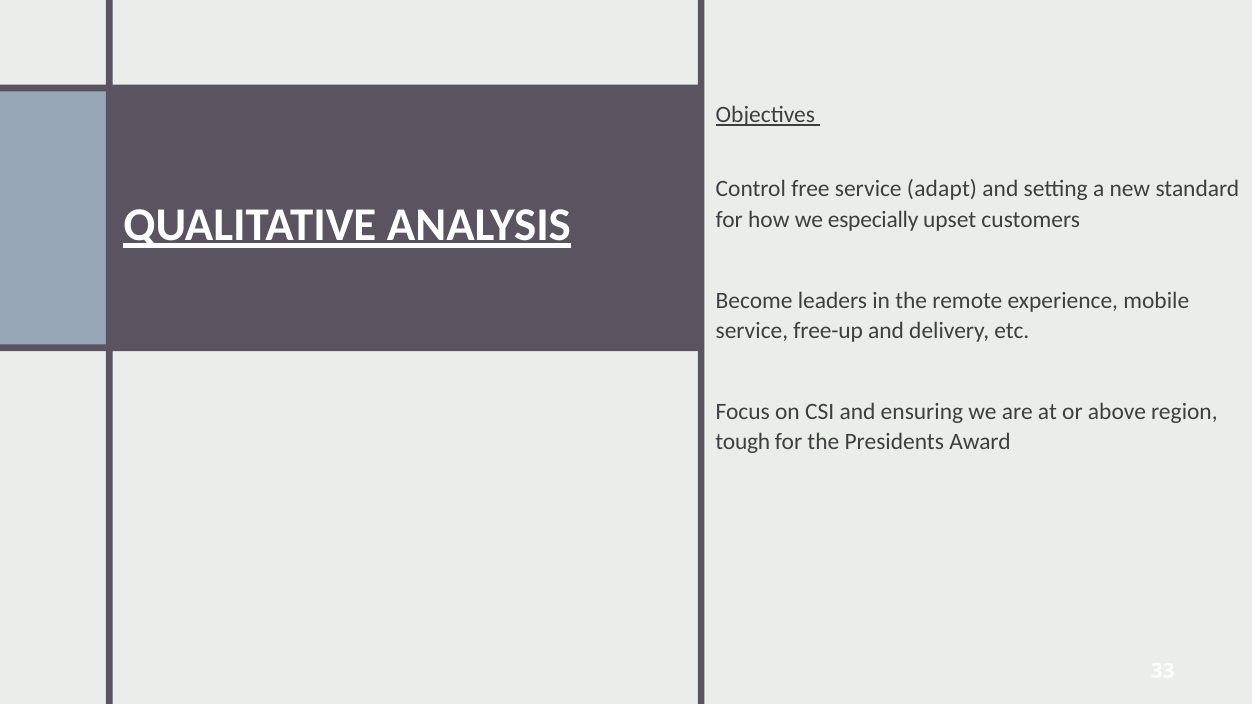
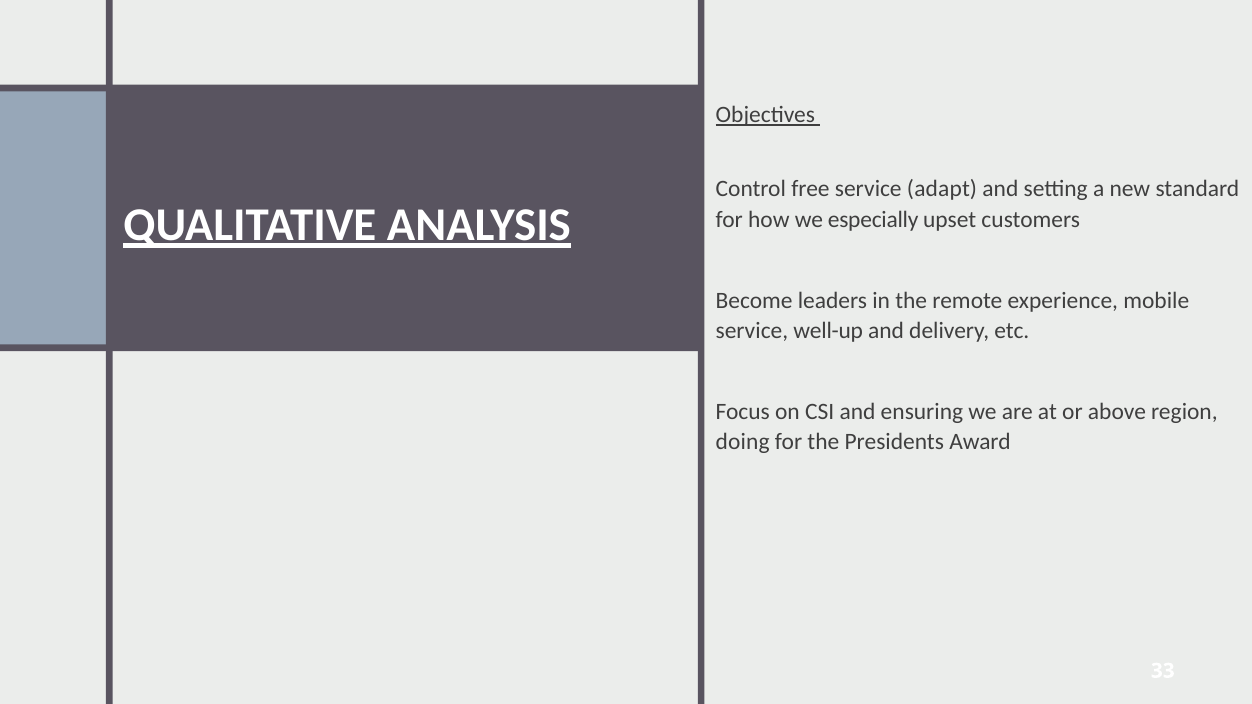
free-up: free-up -> well-up (828, 331)
tough: tough -> doing (743, 442)
